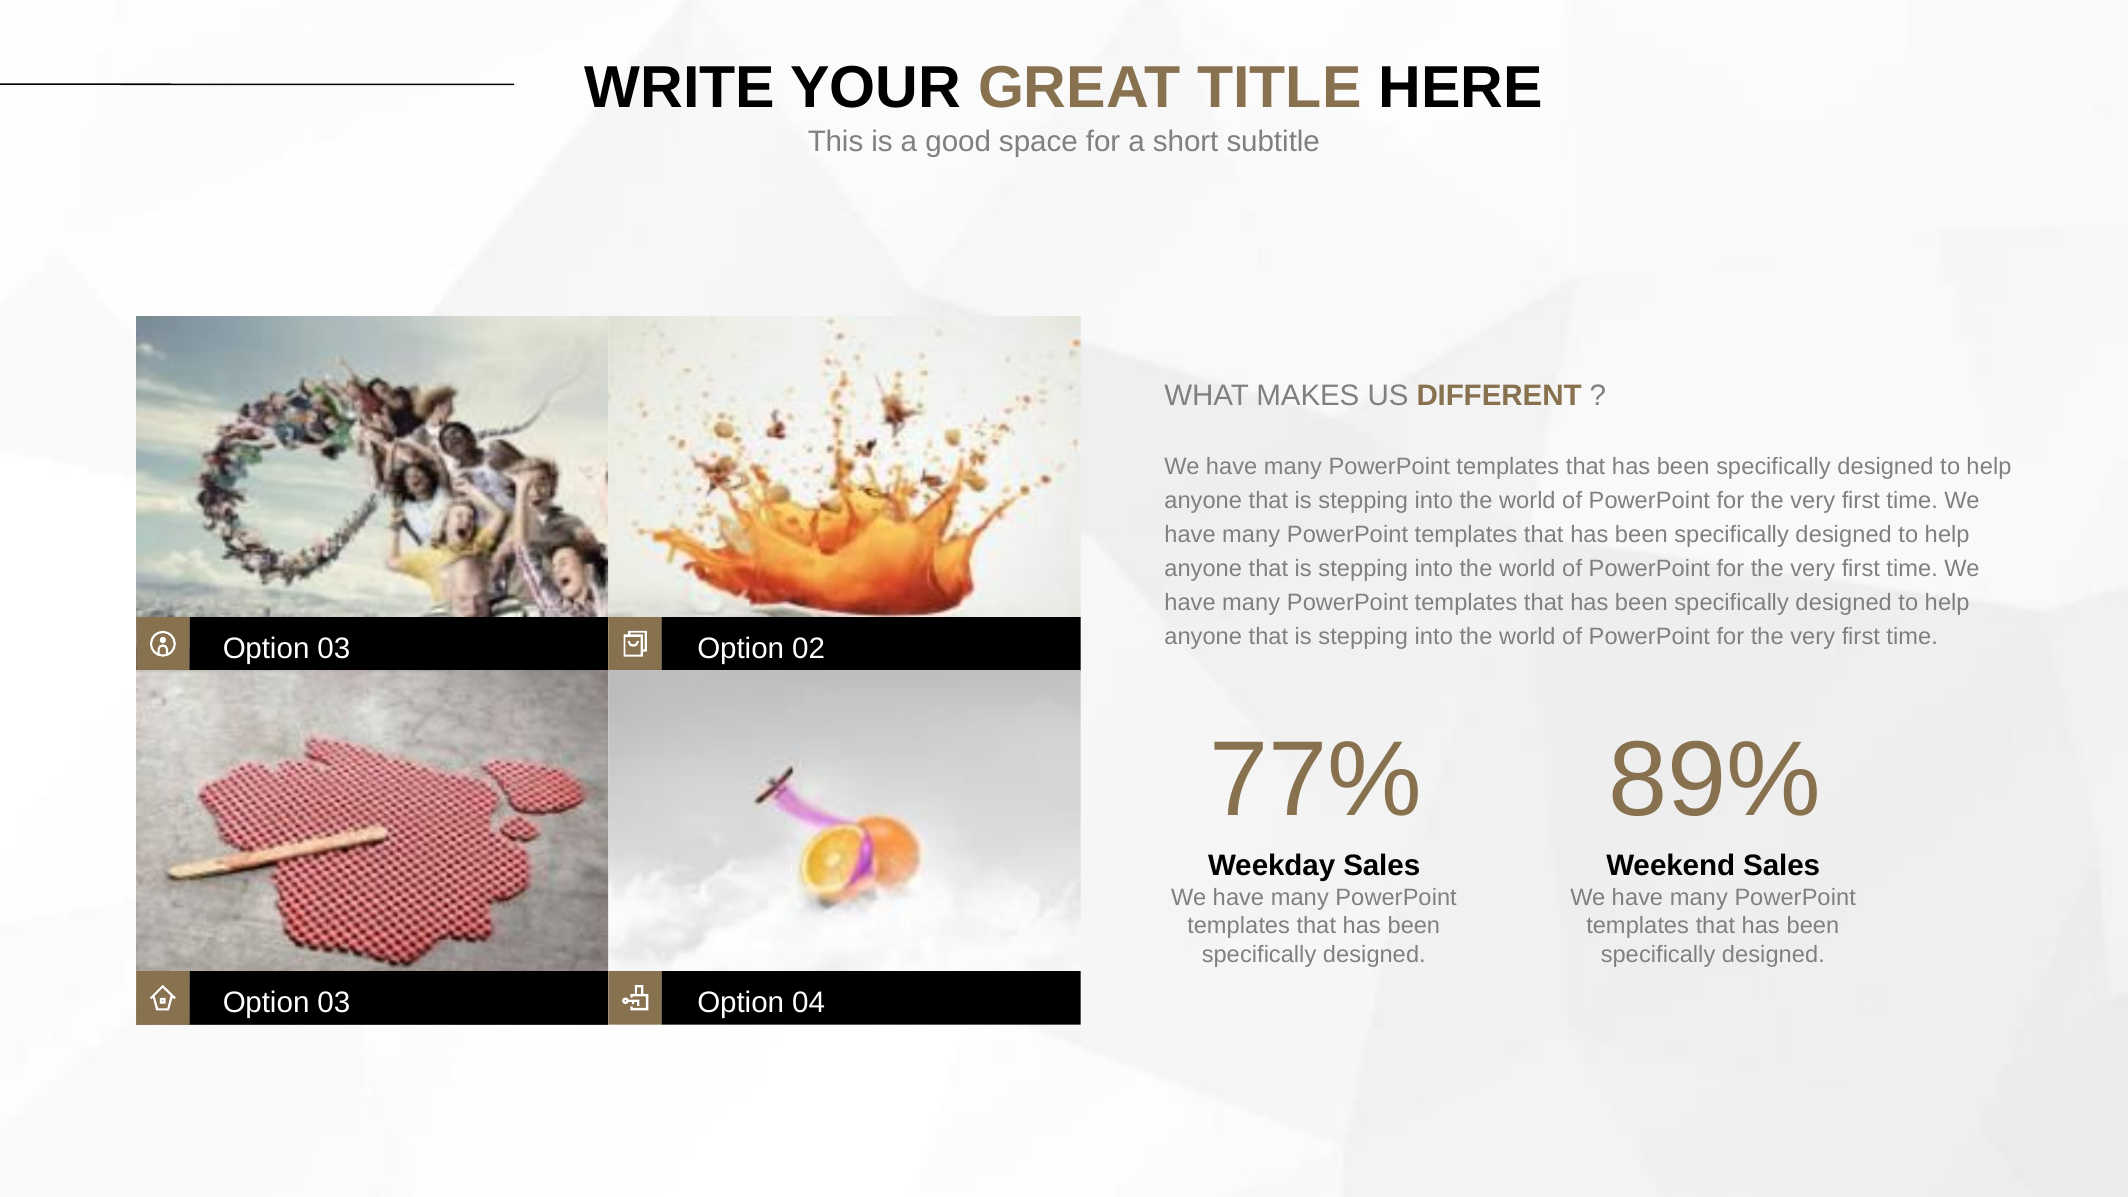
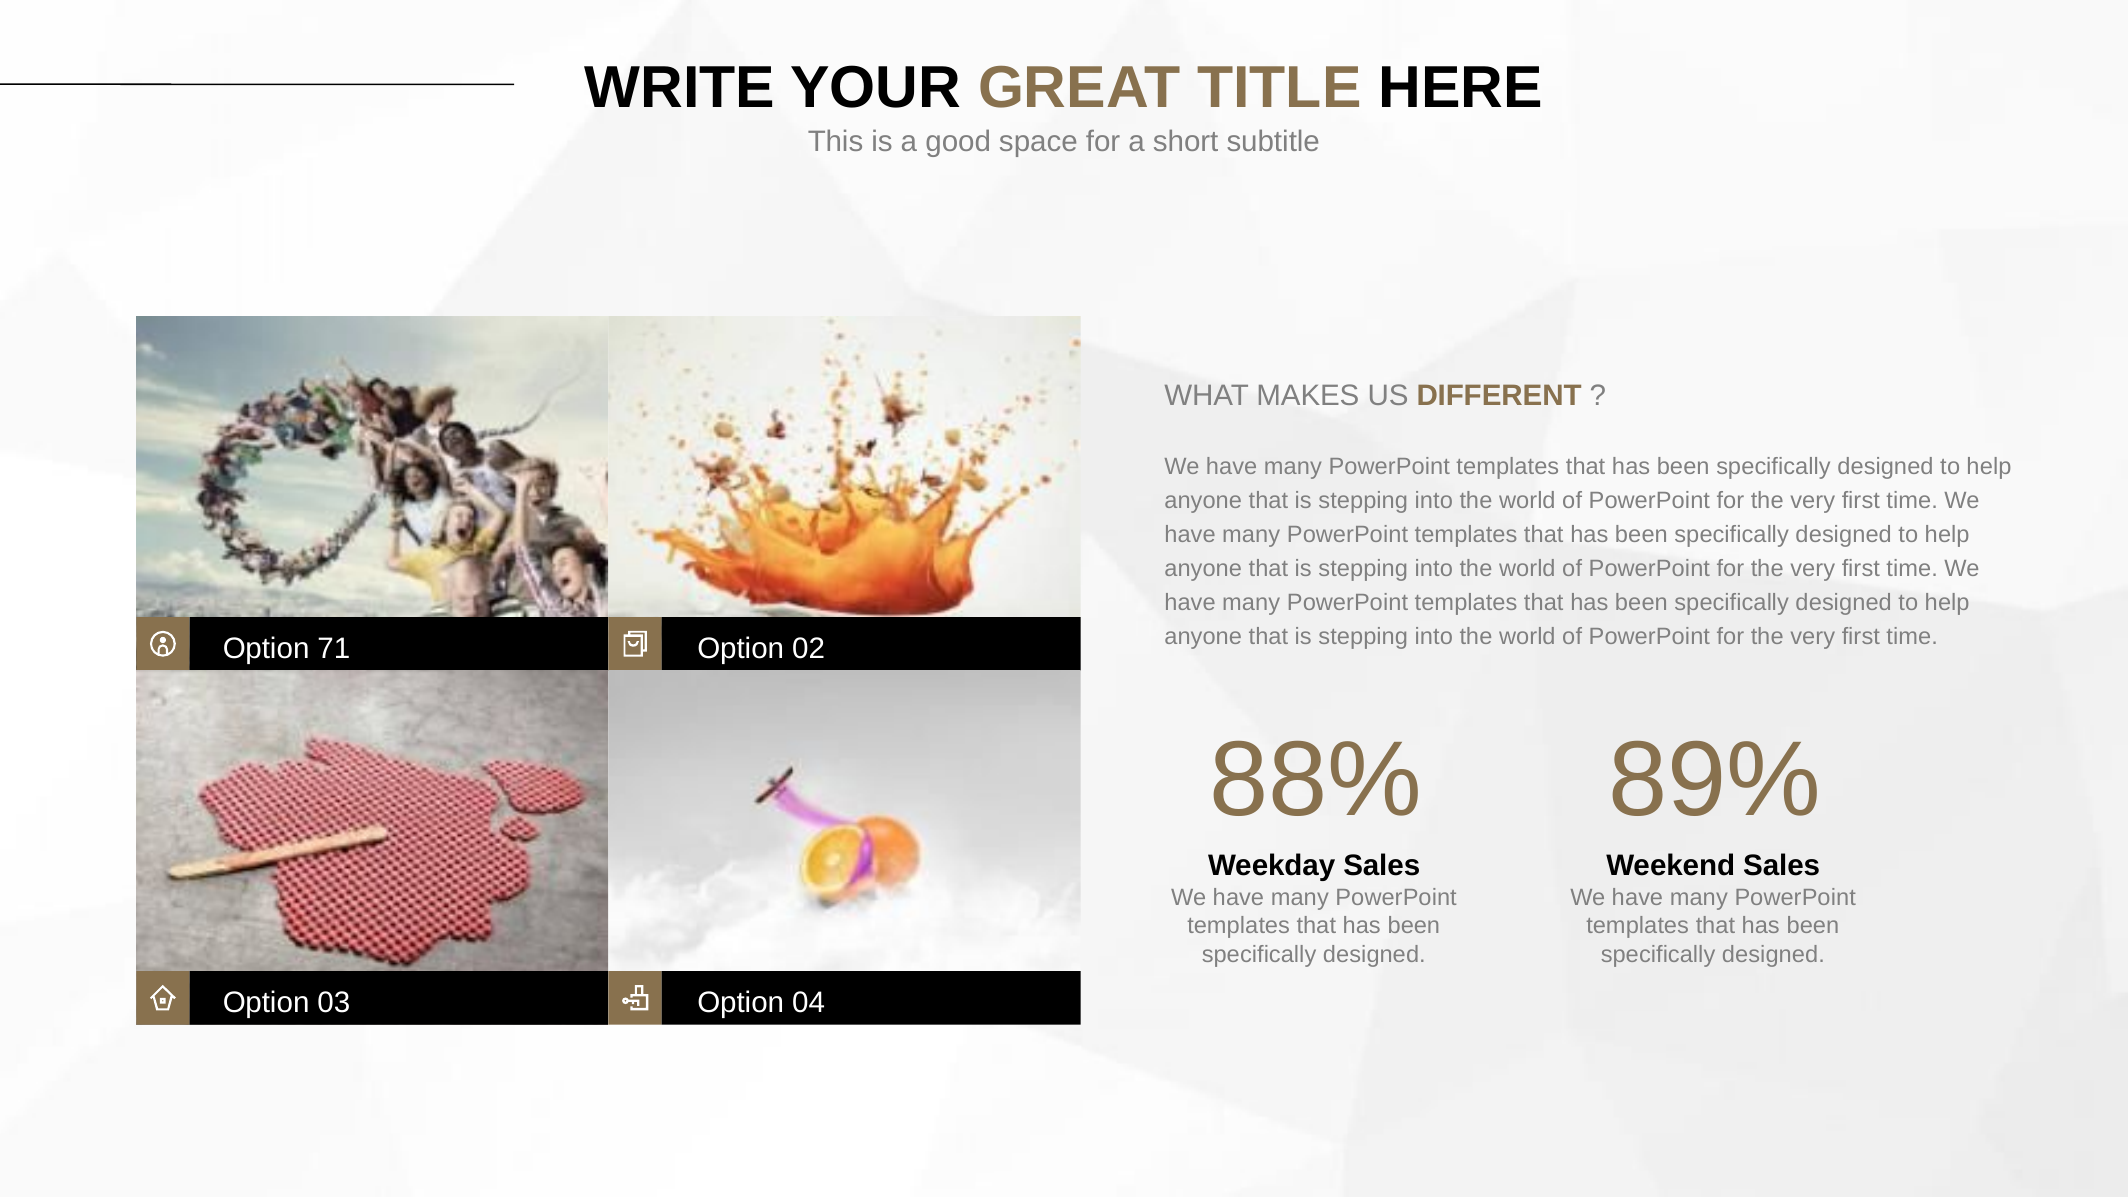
03: 03 -> 71 (334, 649)
77%: 77% -> 88% (1316, 780)
